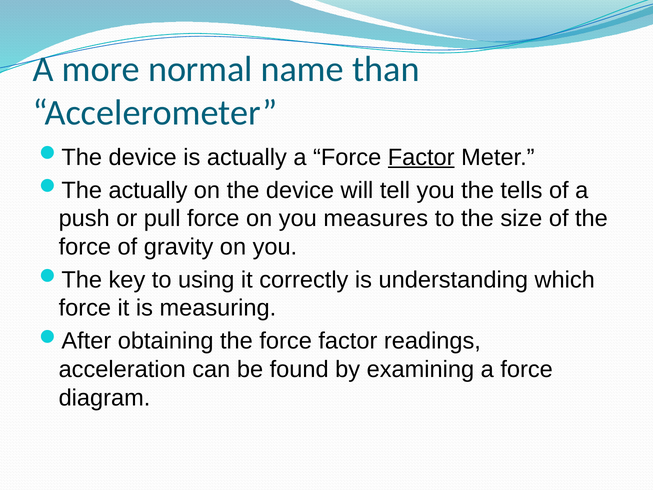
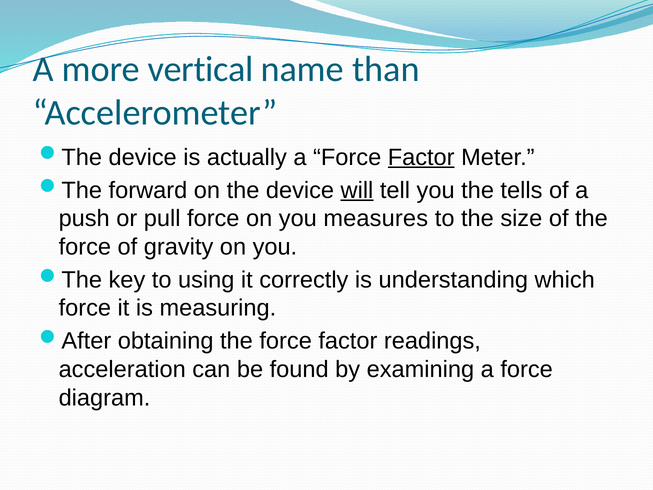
normal: normal -> vertical (201, 69)
actually: actually -> forward (148, 190)
will underline: none -> present (357, 190)
